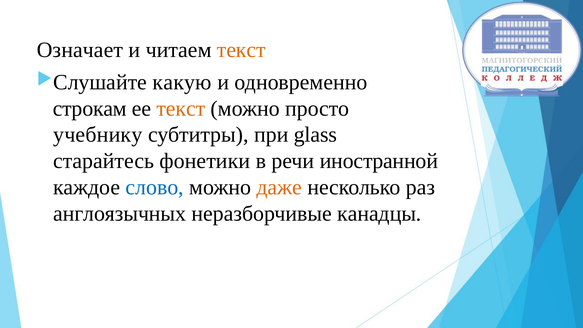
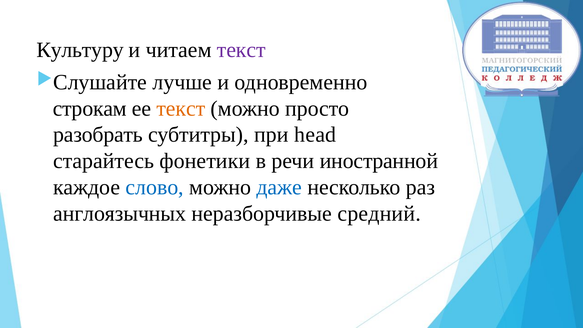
Означает: Означает -> Культуру (80, 50)
текст colour: orange -> purple (241, 50)
какую: какую -> лучше (182, 82)
учебнику: учебнику -> разобрать (98, 135)
glass: glass -> head (315, 135)
даже colour: orange -> blue (279, 187)
канадцы: канадцы -> средний (379, 213)
